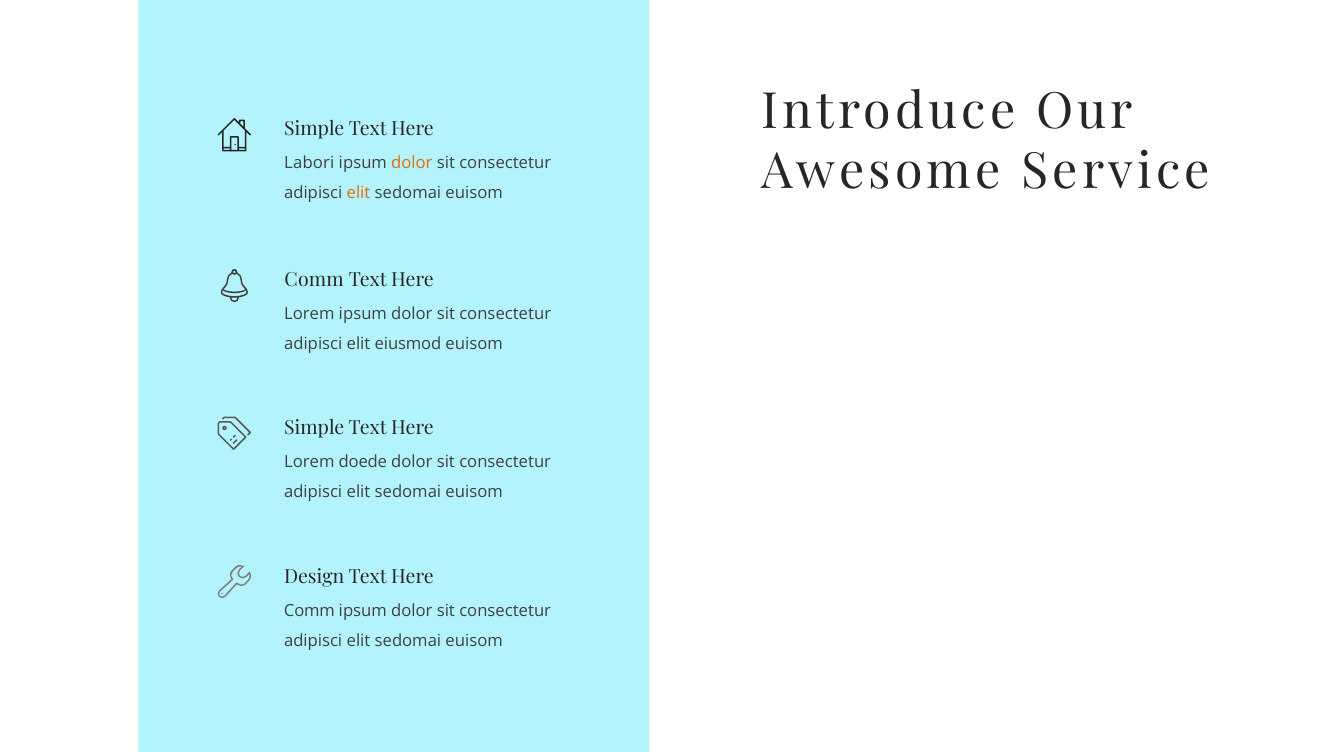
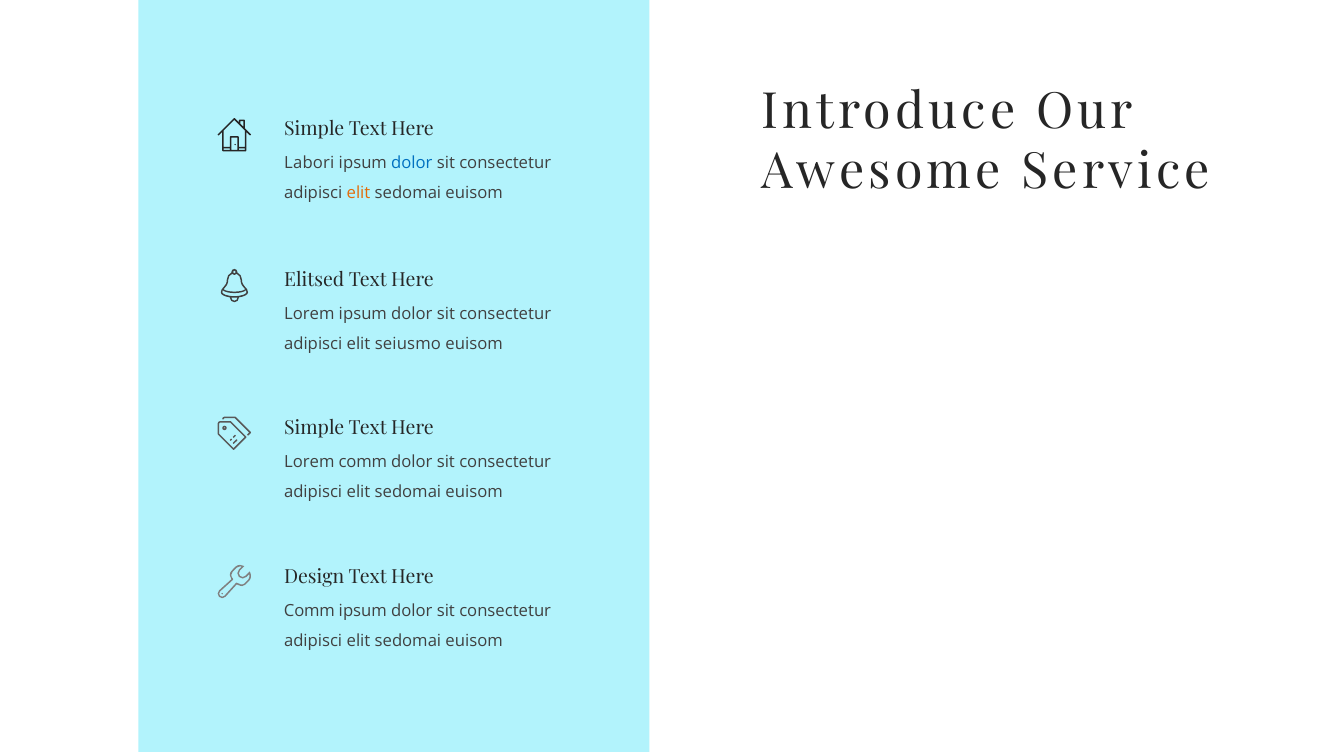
dolor colour: orange -> blue (412, 163)
Comm: Comm -> Elitsed (314, 280)
eiusmod: eiusmod -> seiusmo (408, 344)
Lorem doede: doede -> comm (363, 462)
